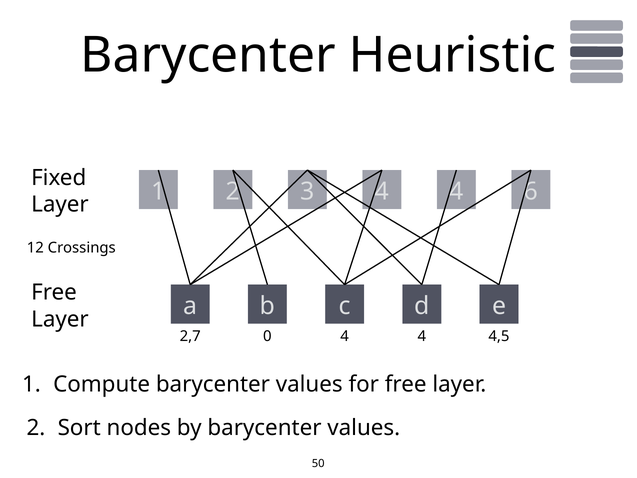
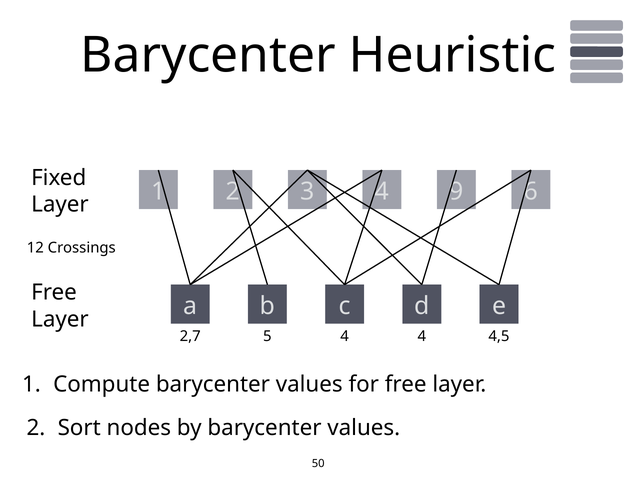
4 4: 4 -> 9 (456, 191)
0: 0 -> 5 (267, 336)
